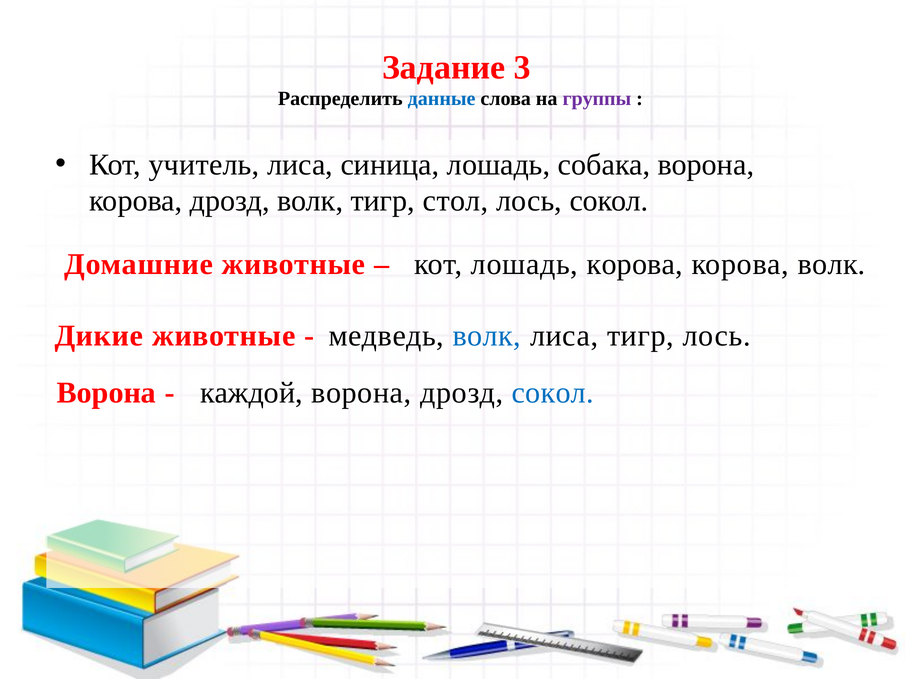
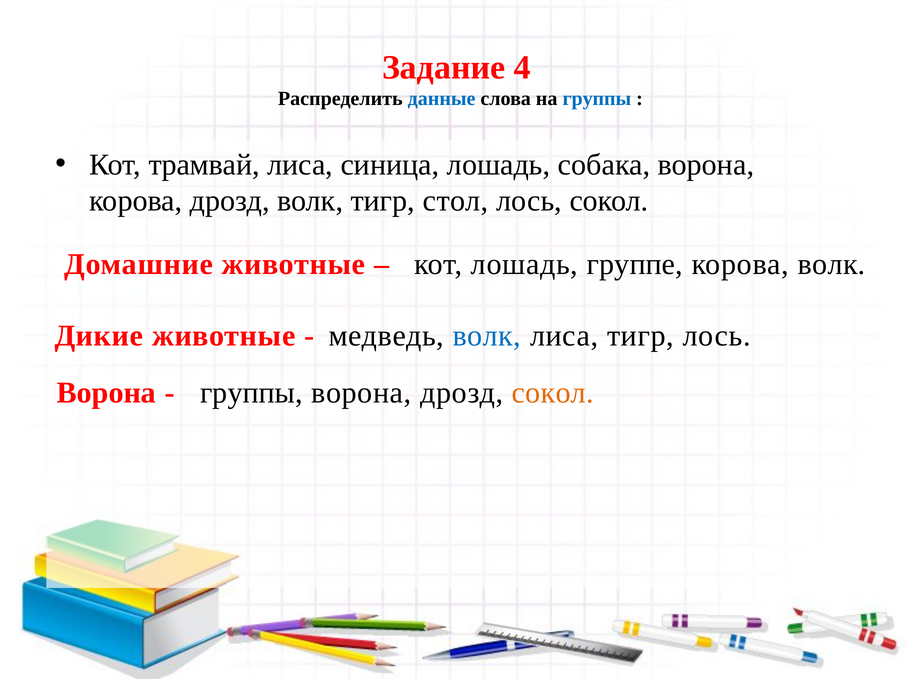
3: 3 -> 4 (522, 67)
группы colour: purple -> blue (597, 99)
учитель: учитель -> трамвай (204, 165)
лошадь корова: корова -> группе (635, 264)
каждой: каждой -> группы (251, 393)
сокол colour: blue -> orange (553, 393)
